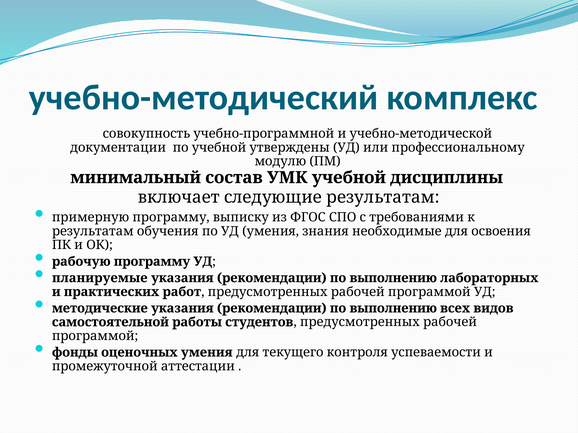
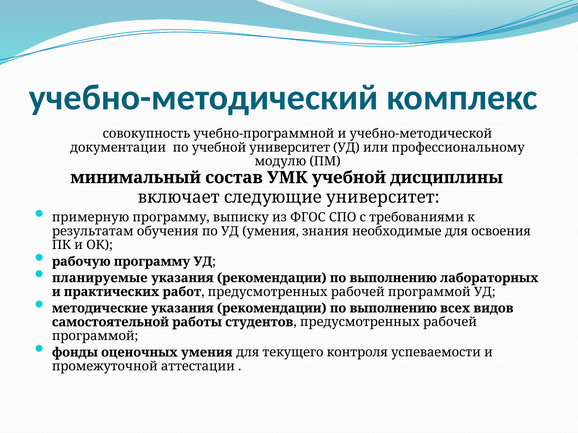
учебной утверждены: утверждены -> университет (290, 148)
следующие результатам: результатам -> университет (383, 198)
